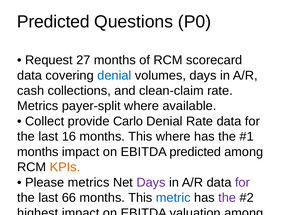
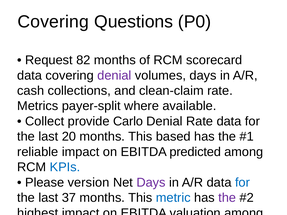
Predicted: Predicted -> Covering (53, 22)
27: 27 -> 82 (83, 60)
denial colour: blue -> purple (114, 75)
16: 16 -> 20 (69, 137)
This where: where -> based (173, 137)
months: months -> reliable (38, 152)
KPIs colour: orange -> blue (65, 167)
Please metrics: metrics -> version (89, 183)
for colour: purple -> blue (242, 183)
66: 66 -> 37 (69, 198)
